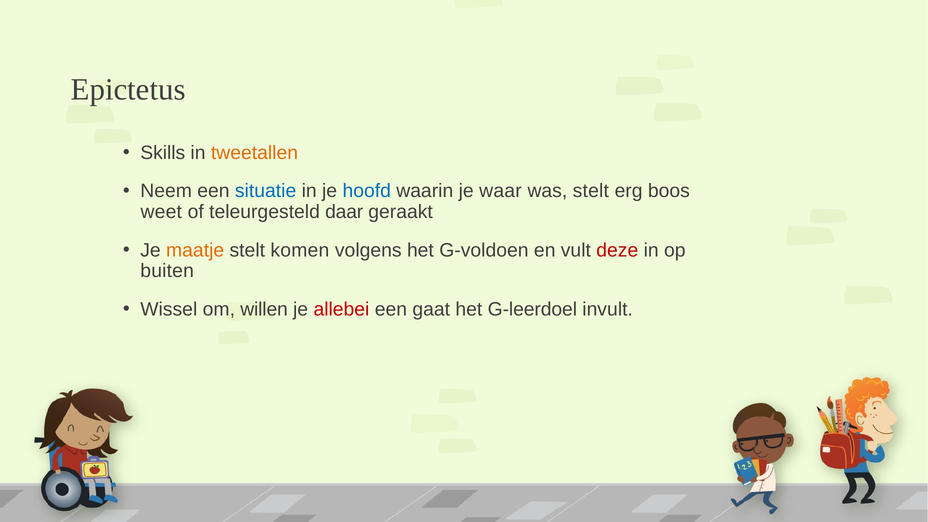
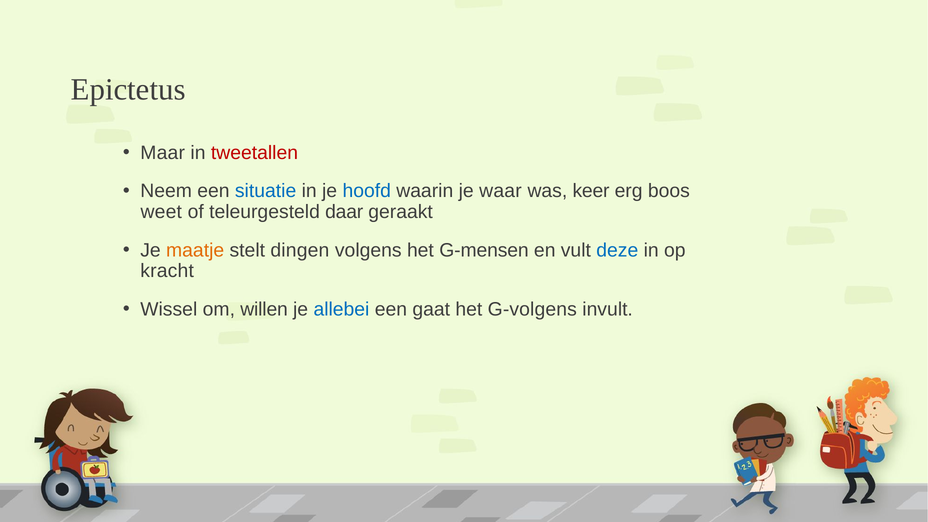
Skills: Skills -> Maar (163, 153)
tweetallen colour: orange -> red (254, 153)
was stelt: stelt -> keer (591, 191)
komen: komen -> dingen (300, 250)
G-voldoen: G-voldoen -> G-mensen (484, 250)
deze colour: red -> blue (617, 250)
buiten: buiten -> kracht (167, 271)
allebei colour: red -> blue (341, 309)
G-leerdoel: G-leerdoel -> G-volgens (532, 309)
